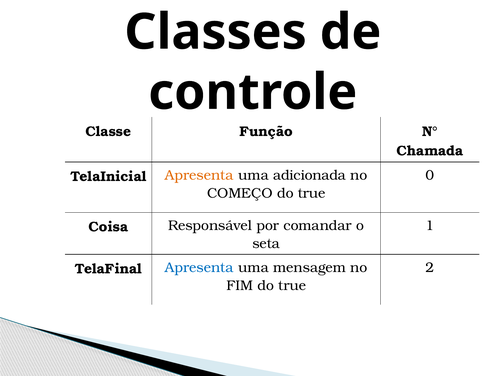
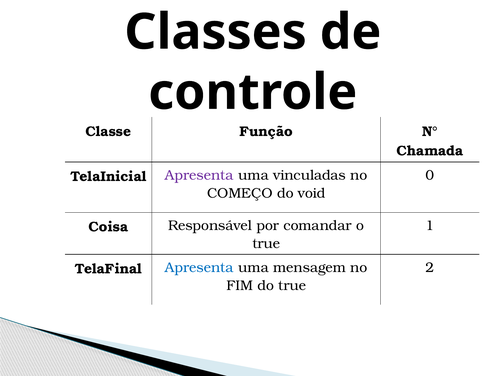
Apresenta colour: orange -> purple (199, 175)
adicionada: adicionada -> vinculadas (310, 175)
COMEÇO do true: true -> void (312, 193)
seta: seta -> true (266, 244)
